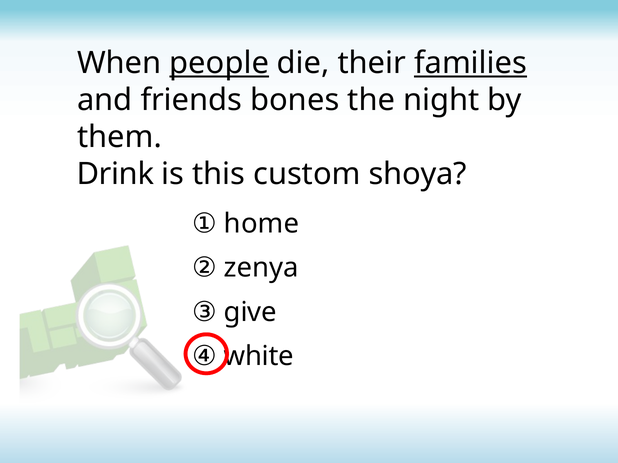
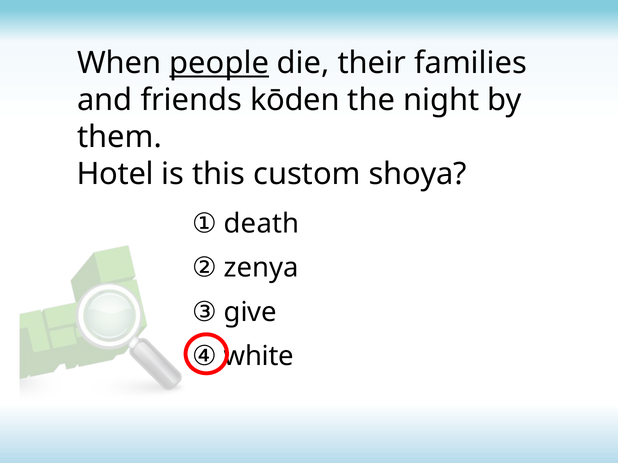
families underline: present -> none (471, 63)
bones: bones -> kōden (295, 100)
Drink: Drink -> Hotel (115, 174)
home: home -> death (262, 224)
